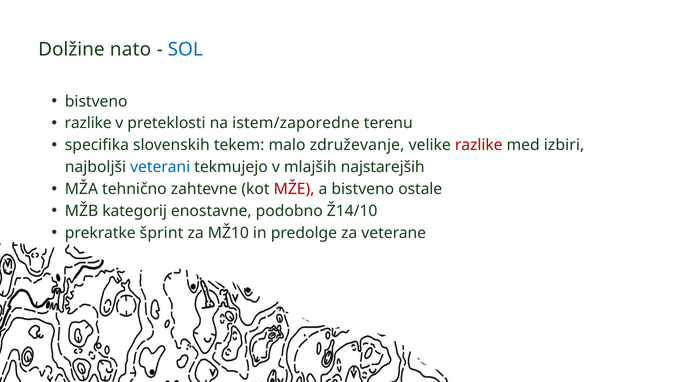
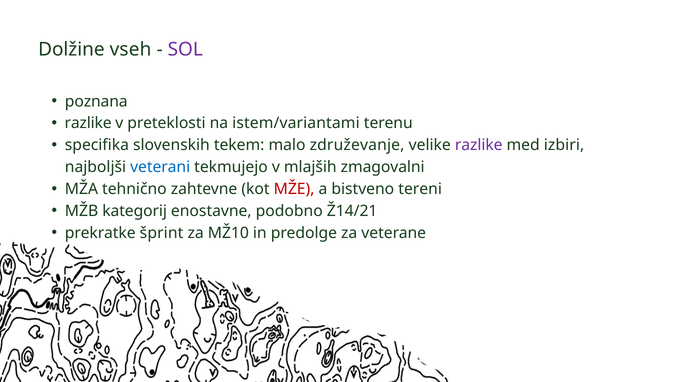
nato: nato -> vseh (131, 49)
SOL colour: blue -> purple (185, 49)
bistveno: bistveno -> poznana (96, 101)
istem/zaporedne: istem/zaporedne -> istem/variantami (296, 123)
razlike colour: red -> purple (479, 145)
najstarejših: najstarejših -> zmagovalni (383, 167)
ostale: ostale -> tereni (420, 189)
Ž14/10: Ž14/10 -> Ž14/21 (352, 211)
